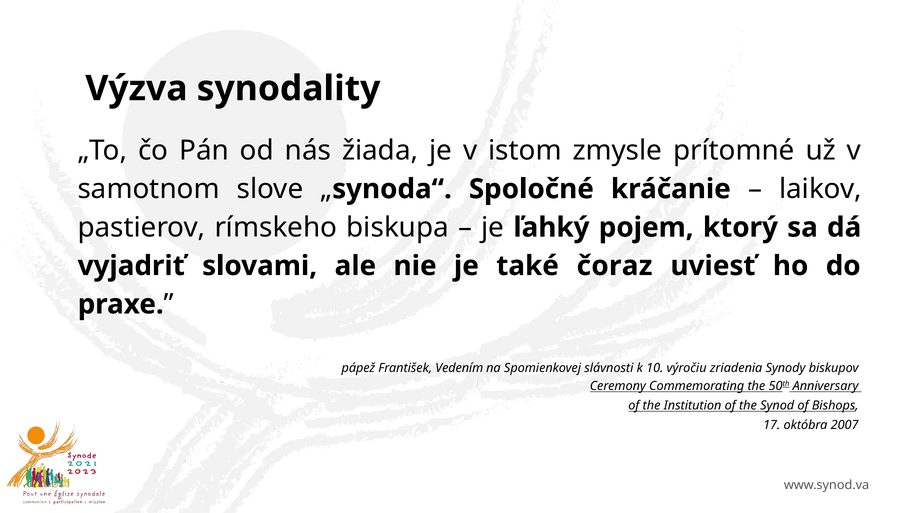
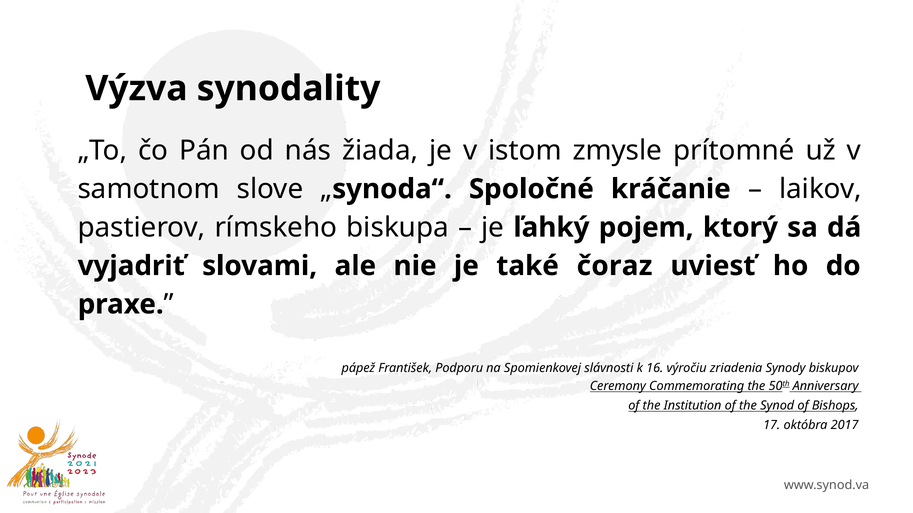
Vedením: Vedením -> Podporu (459, 369)
10: 10 -> 16 (655, 369)
2007: 2007 -> 2017 (845, 426)
